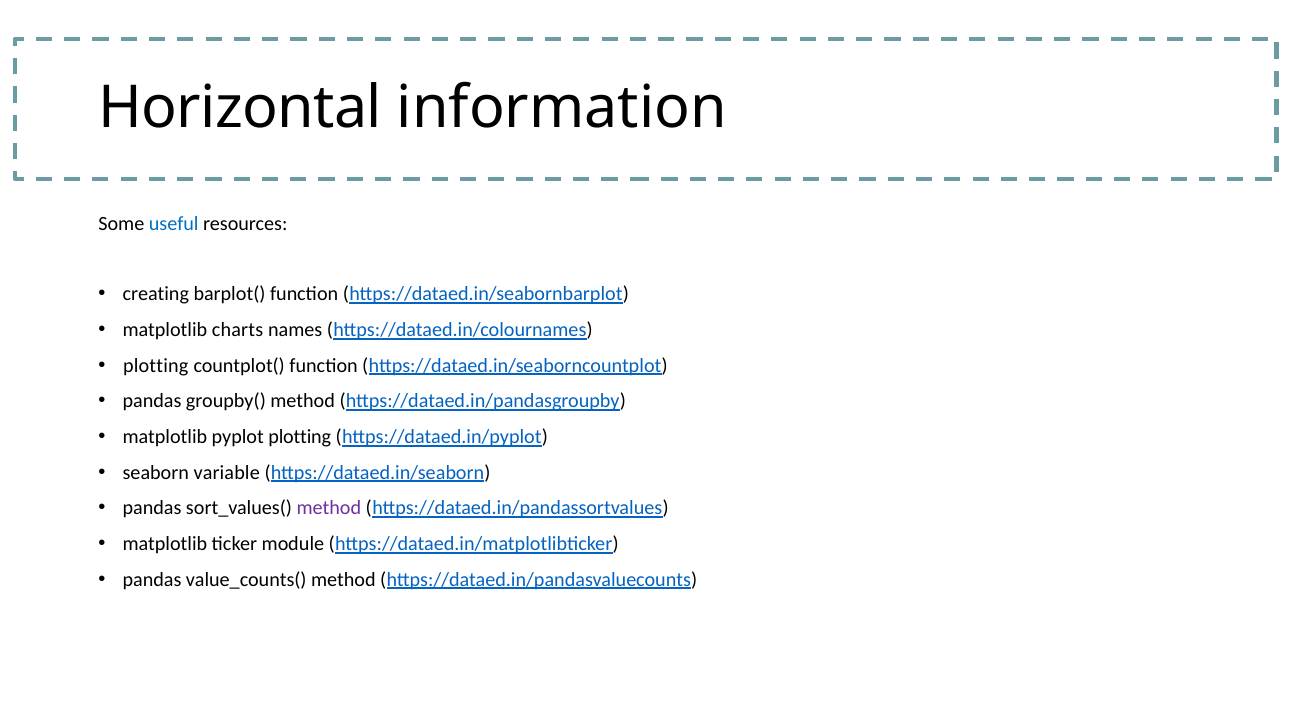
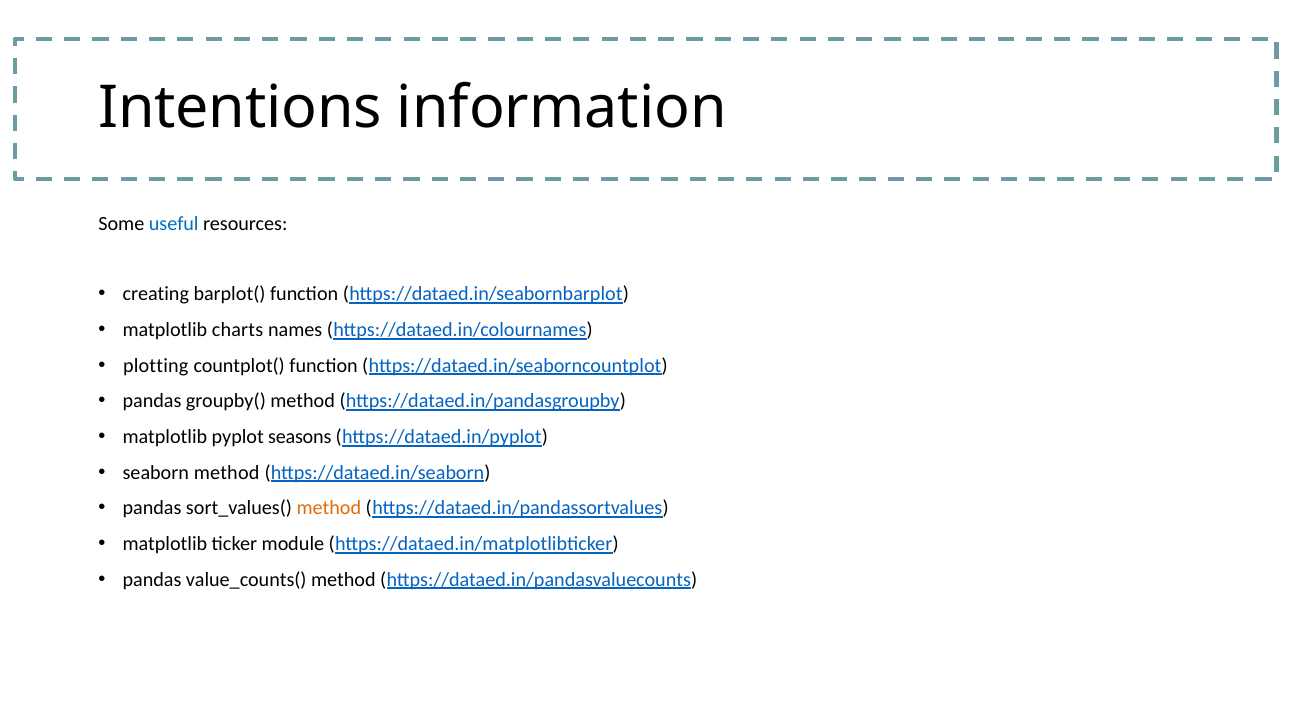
Horizontal: Horizontal -> Intentions (240, 108)
pyplot plotting: plotting -> seasons (300, 437)
seaborn variable: variable -> method (227, 473)
method colour: purple -> orange (329, 508)
